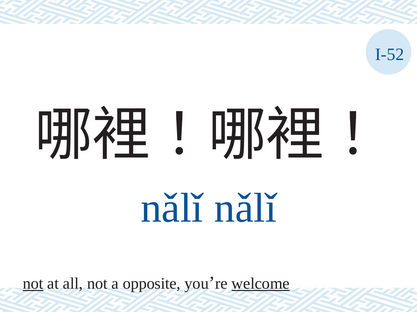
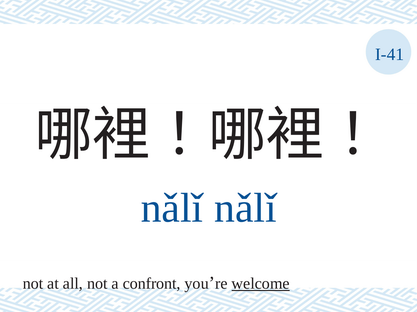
I-52: I-52 -> I-41 (390, 55)
not underline: present -> none (33, 284)
opposite: opposite -> confront (152, 284)
